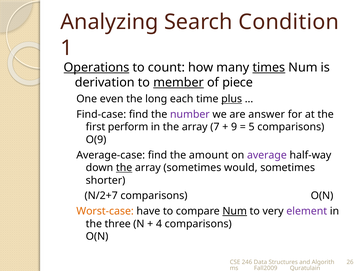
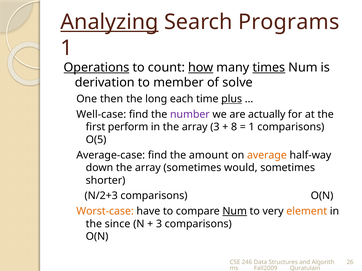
Analyzing underline: none -> present (109, 22)
Condition: Condition -> Programs (289, 22)
how underline: none -> present (201, 68)
member underline: present -> none (179, 83)
piece: piece -> solve (238, 83)
even: even -> then (112, 99)
Find-case: Find-case -> Well-case (101, 115)
answer: answer -> actually (267, 115)
array 7: 7 -> 3 (215, 127)
9: 9 -> 8 (234, 127)
5: 5 -> 1 (252, 127)
O(9: O(9 -> O(5 (96, 140)
average colour: purple -> orange (267, 155)
the underline: present -> none (124, 168)
N/2+7: N/2+7 -> N/2+3 (101, 196)
element colour: purple -> orange (307, 212)
three: three -> since (118, 224)
4: 4 -> 3 (159, 224)
